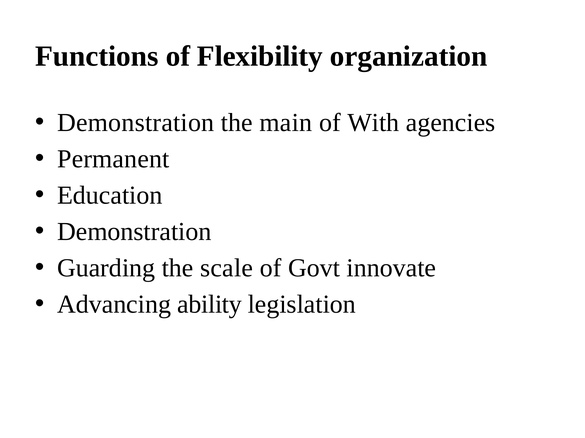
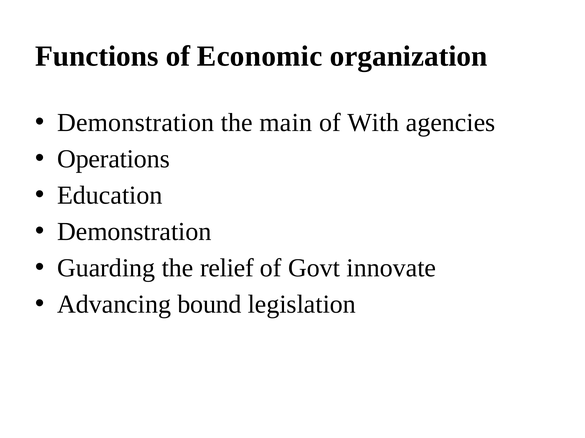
Flexibility: Flexibility -> Economic (260, 56)
Permanent: Permanent -> Operations (113, 159)
scale: scale -> relief (227, 268)
ability: ability -> bound (210, 305)
